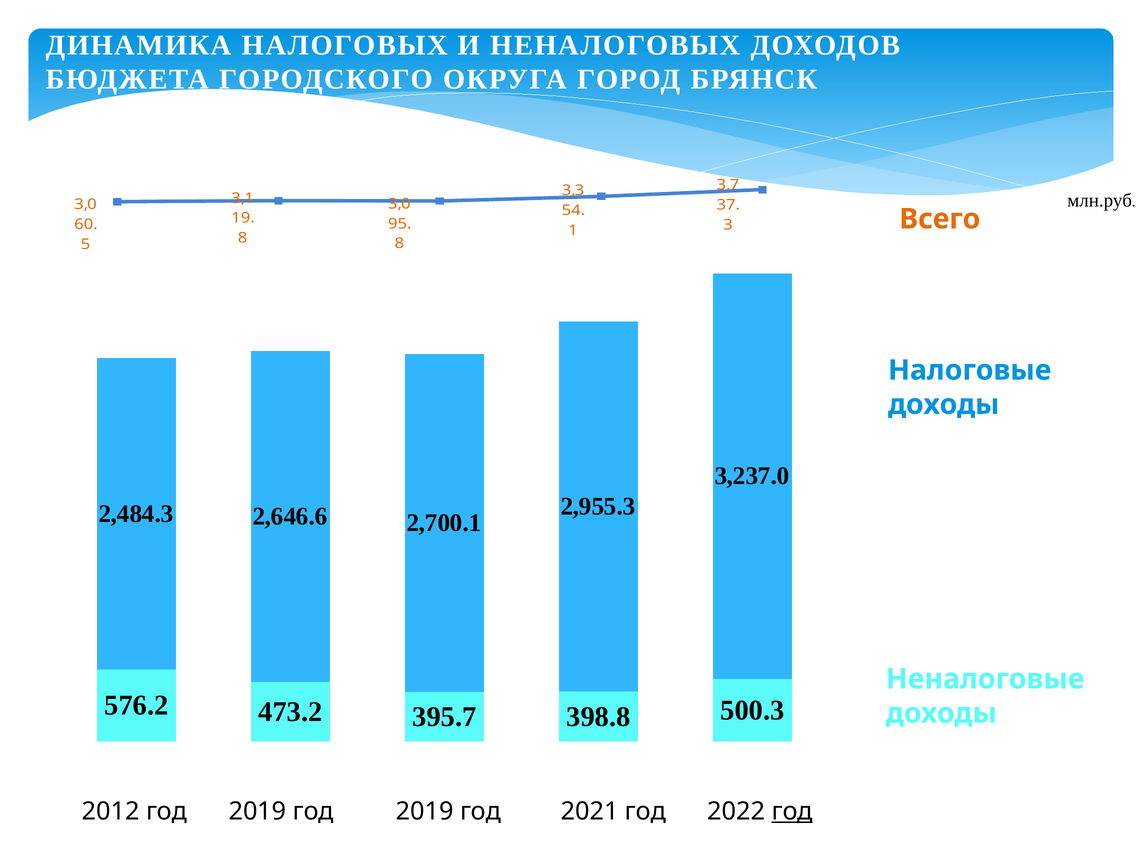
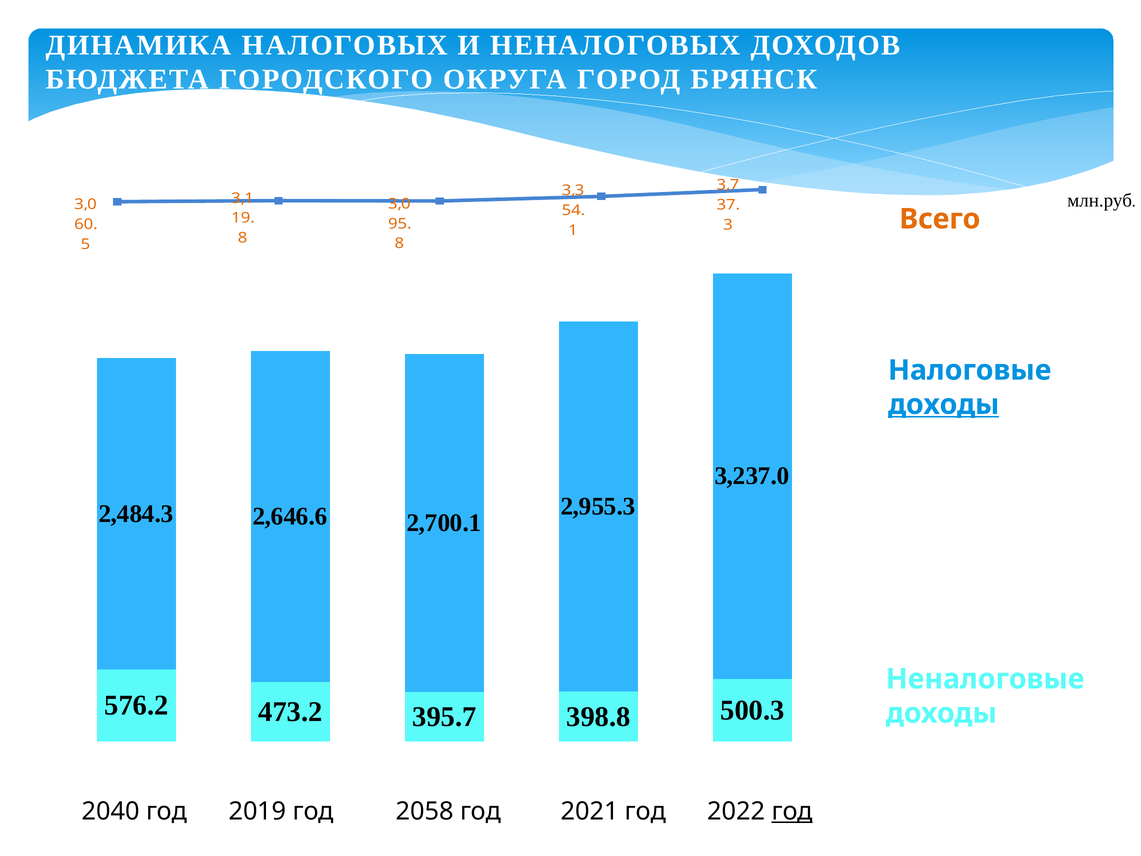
доходы underline: none -> present (944, 404)
2012: 2012 -> 2040 (111, 811)
2019 год 2019: 2019 -> 2058 (425, 811)
